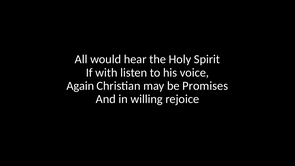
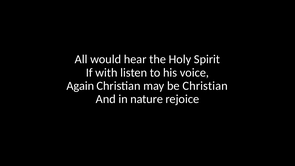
be Promises: Promises -> Christian (205, 86)
willing: willing -> nature (147, 99)
